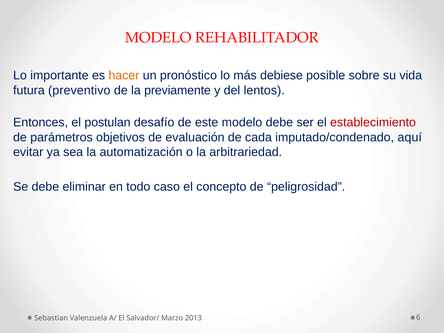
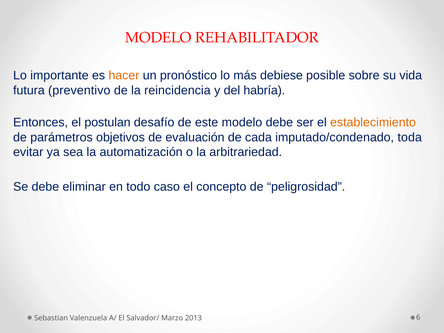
previamente: previamente -> reincidencia (177, 90)
lentos: lentos -> habría (264, 90)
establecimiento colour: red -> orange (373, 122)
aquí: aquí -> toda (410, 137)
